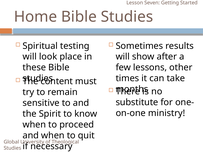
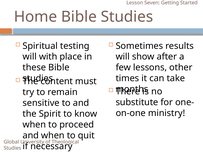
look: look -> with (48, 57)
